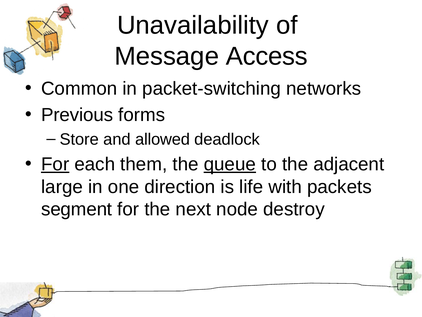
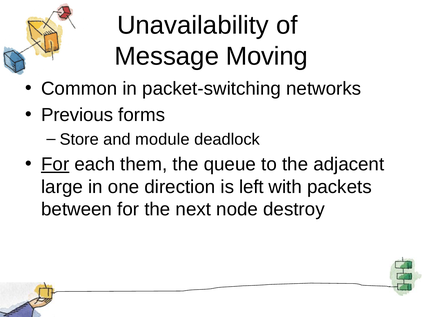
Access: Access -> Moving (267, 56)
allowed: allowed -> module (162, 139)
queue underline: present -> none (230, 164)
life: life -> left (251, 187)
segment: segment -> between (77, 209)
